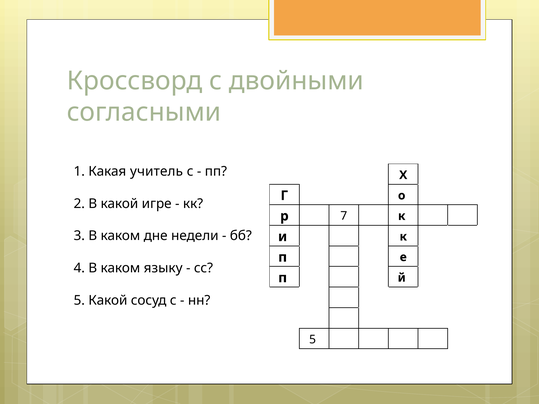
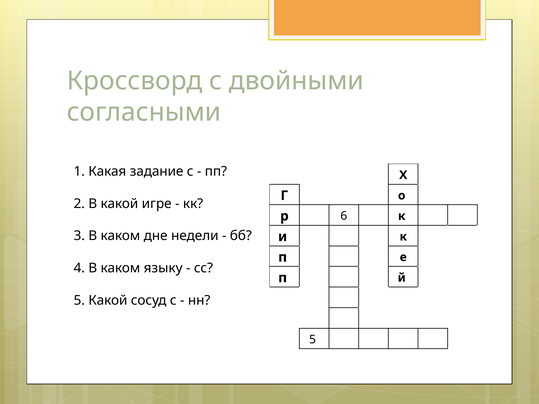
учитель: учитель -> задание (157, 171)
7: 7 -> 6 (344, 216)
